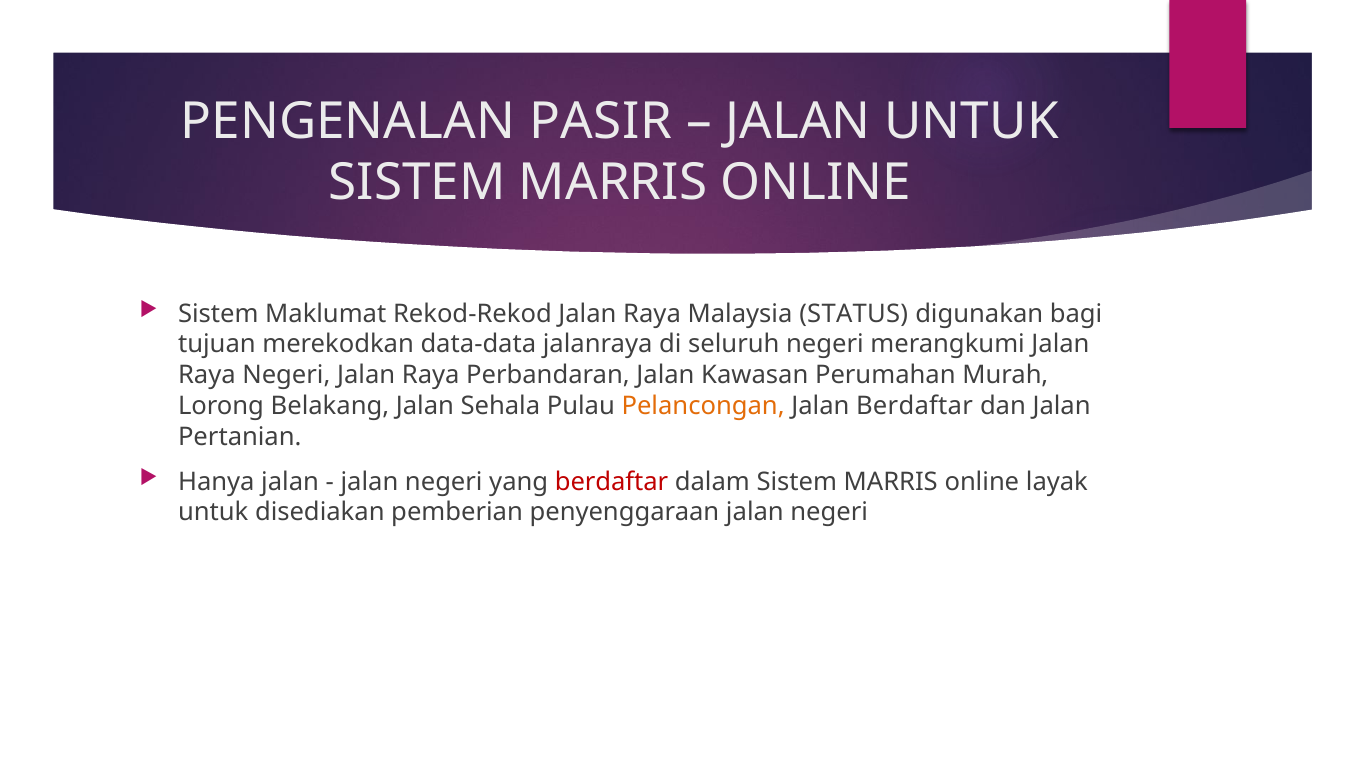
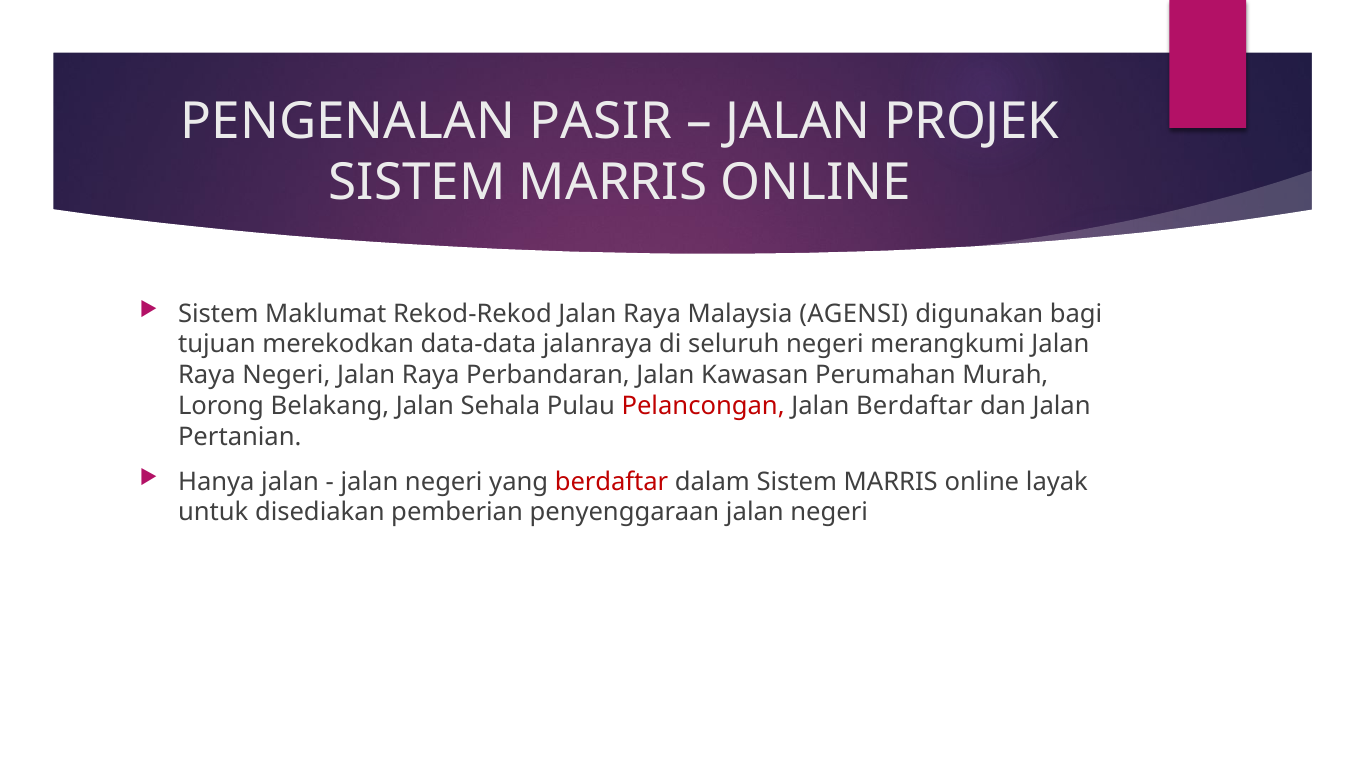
JALAN UNTUK: UNTUK -> PROJEK (972, 122)
STATUS: STATUS -> AGENSI (854, 314)
Pelancongan colour: orange -> red (703, 406)
